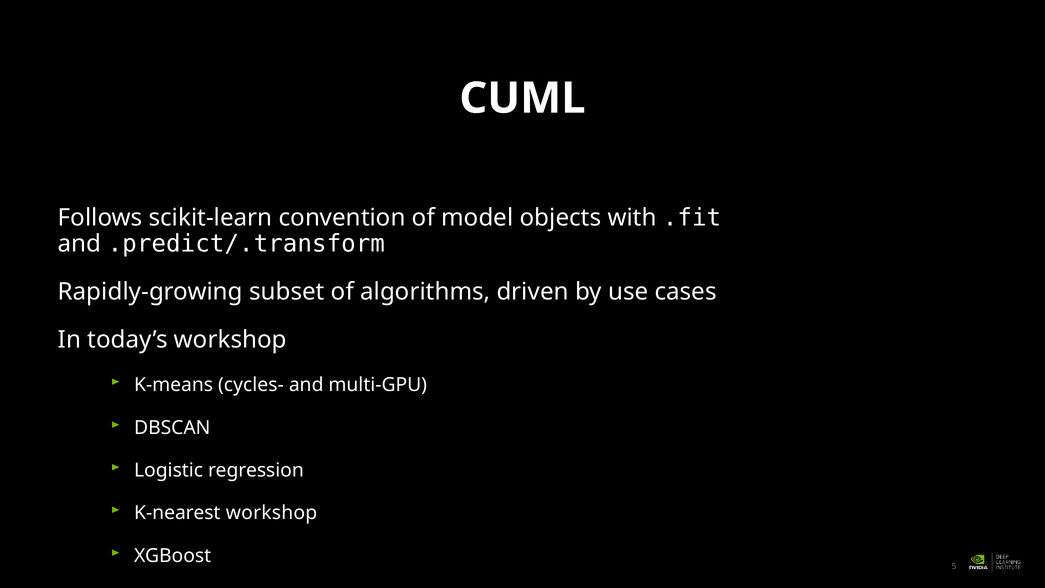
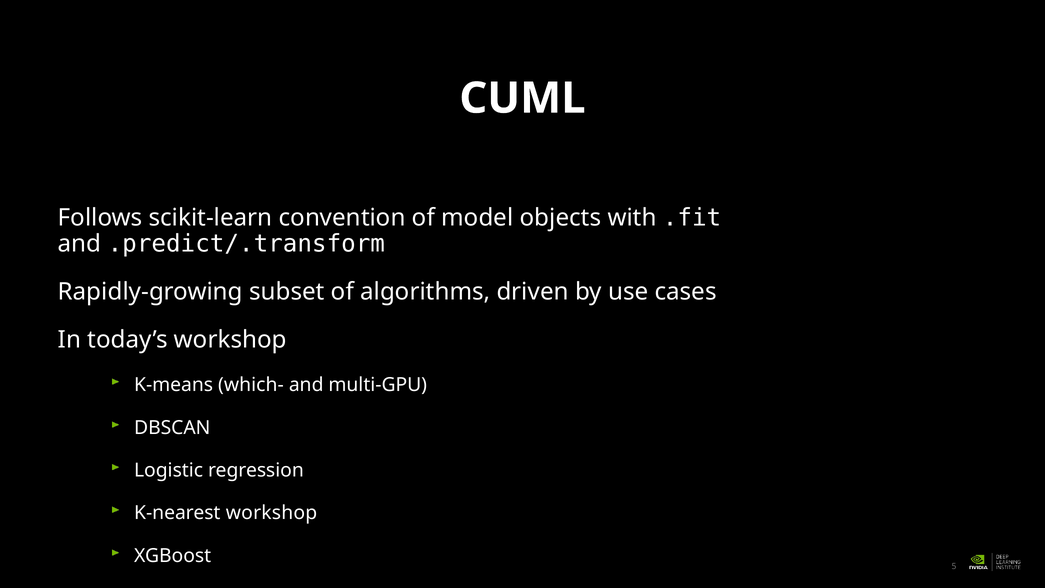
cycles-: cycles- -> which- (251, 385)
